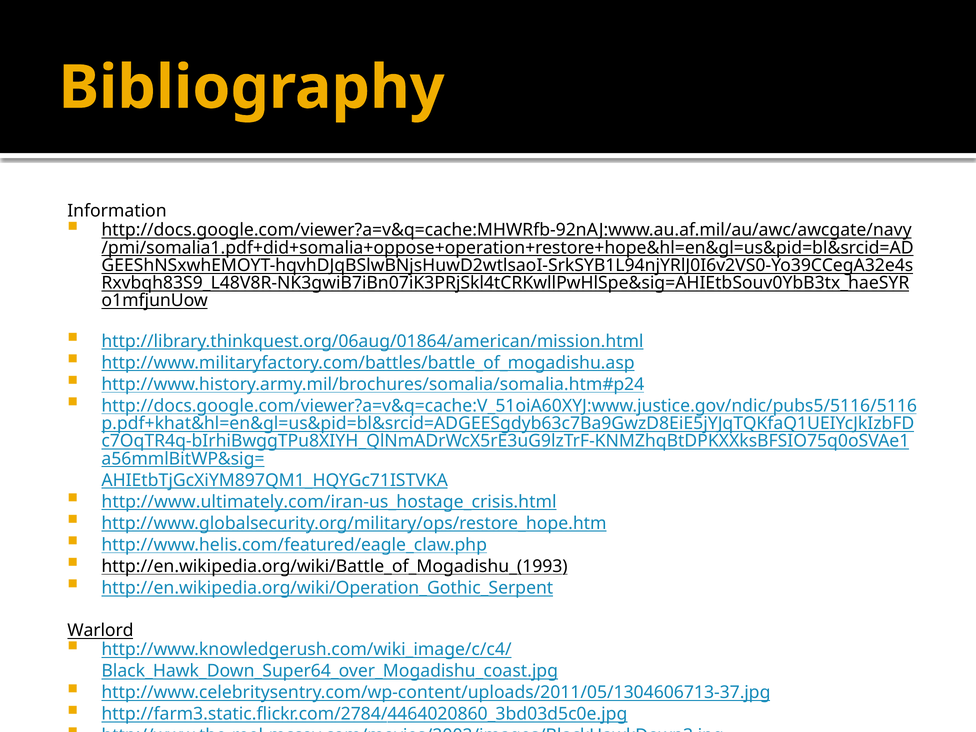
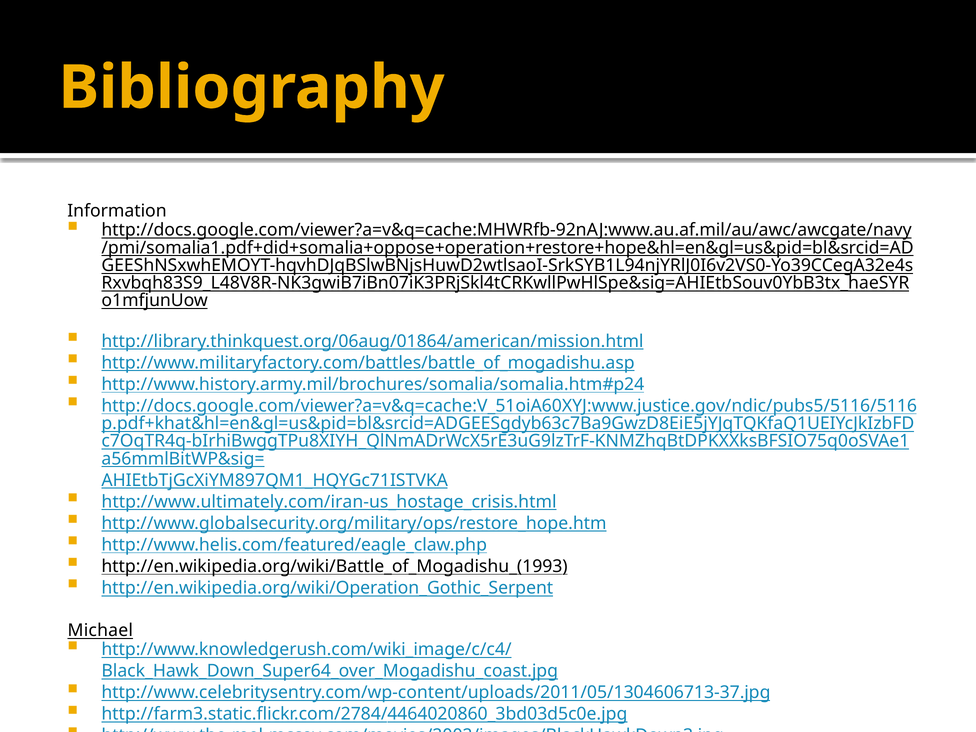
Warlord: Warlord -> Michael (100, 631)
